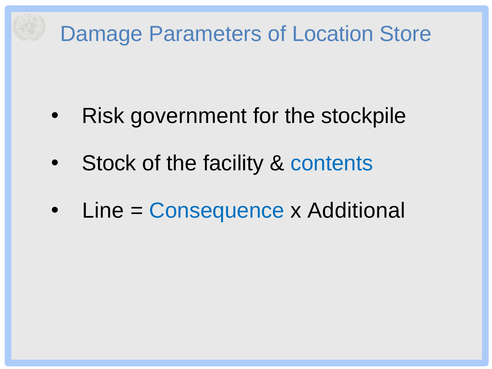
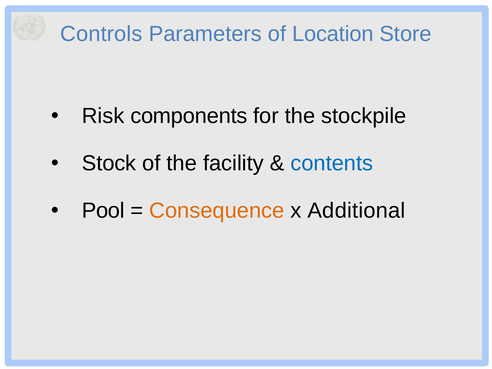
Damage: Damage -> Controls (101, 34)
government: government -> components (189, 116)
Line: Line -> Pool (103, 211)
Consequence colour: blue -> orange (217, 211)
